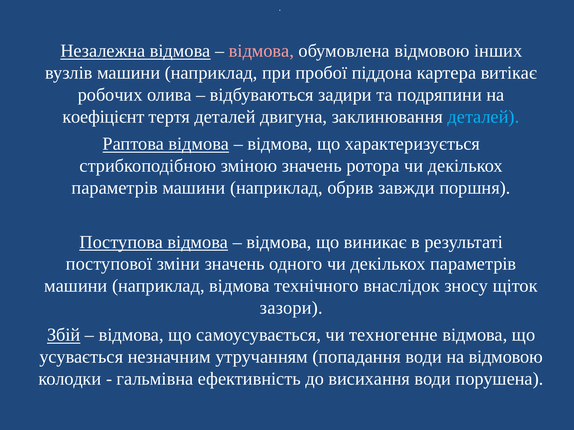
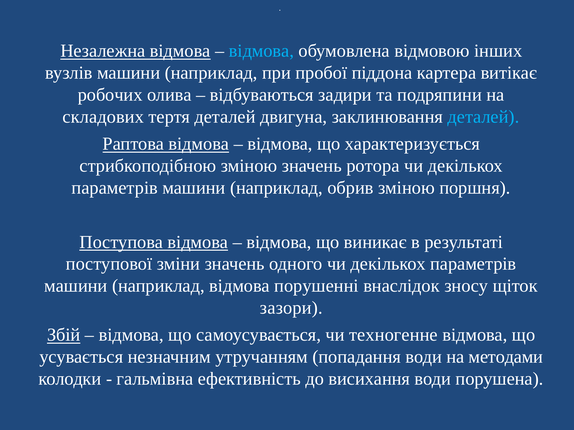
відмова colour: pink -> light blue (261, 51)
коефіцієнт: коефіцієнт -> складових (103, 117)
обрив завжди: завжди -> зміною (406, 188)
технічного: технічного -> порушенні (316, 286)
на відмовою: відмовою -> методами (506, 357)
